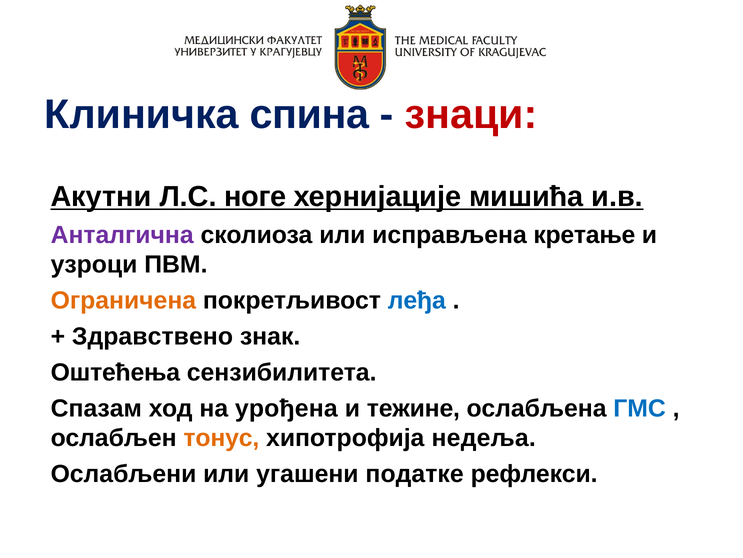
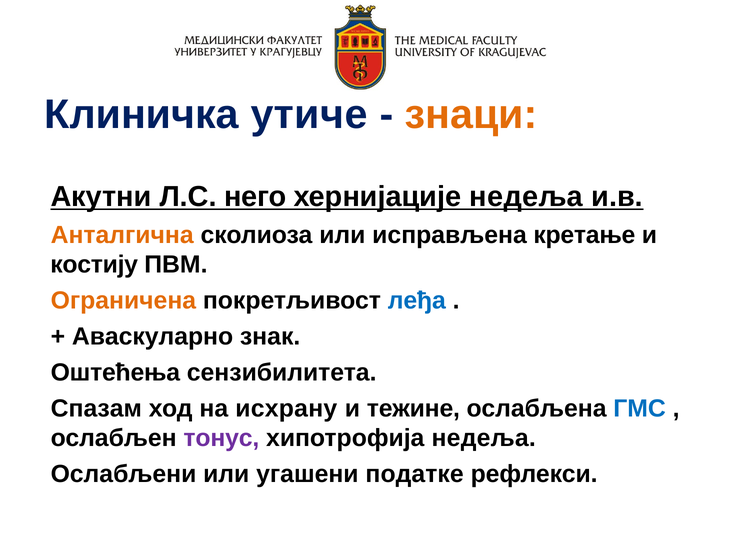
спина: спина -> утиче (309, 114)
знаци colour: red -> orange (471, 114)
ногe: ногe -> него (255, 196)
хернијације мишића: мишића -> недеља (526, 196)
Анталгична colour: purple -> orange (122, 235)
узроци: узроци -> костију (94, 264)
Здравствено: Здравствено -> Аваскуларно (153, 336)
урођена: урођена -> исхрану (286, 408)
тонус colour: orange -> purple (221, 438)
